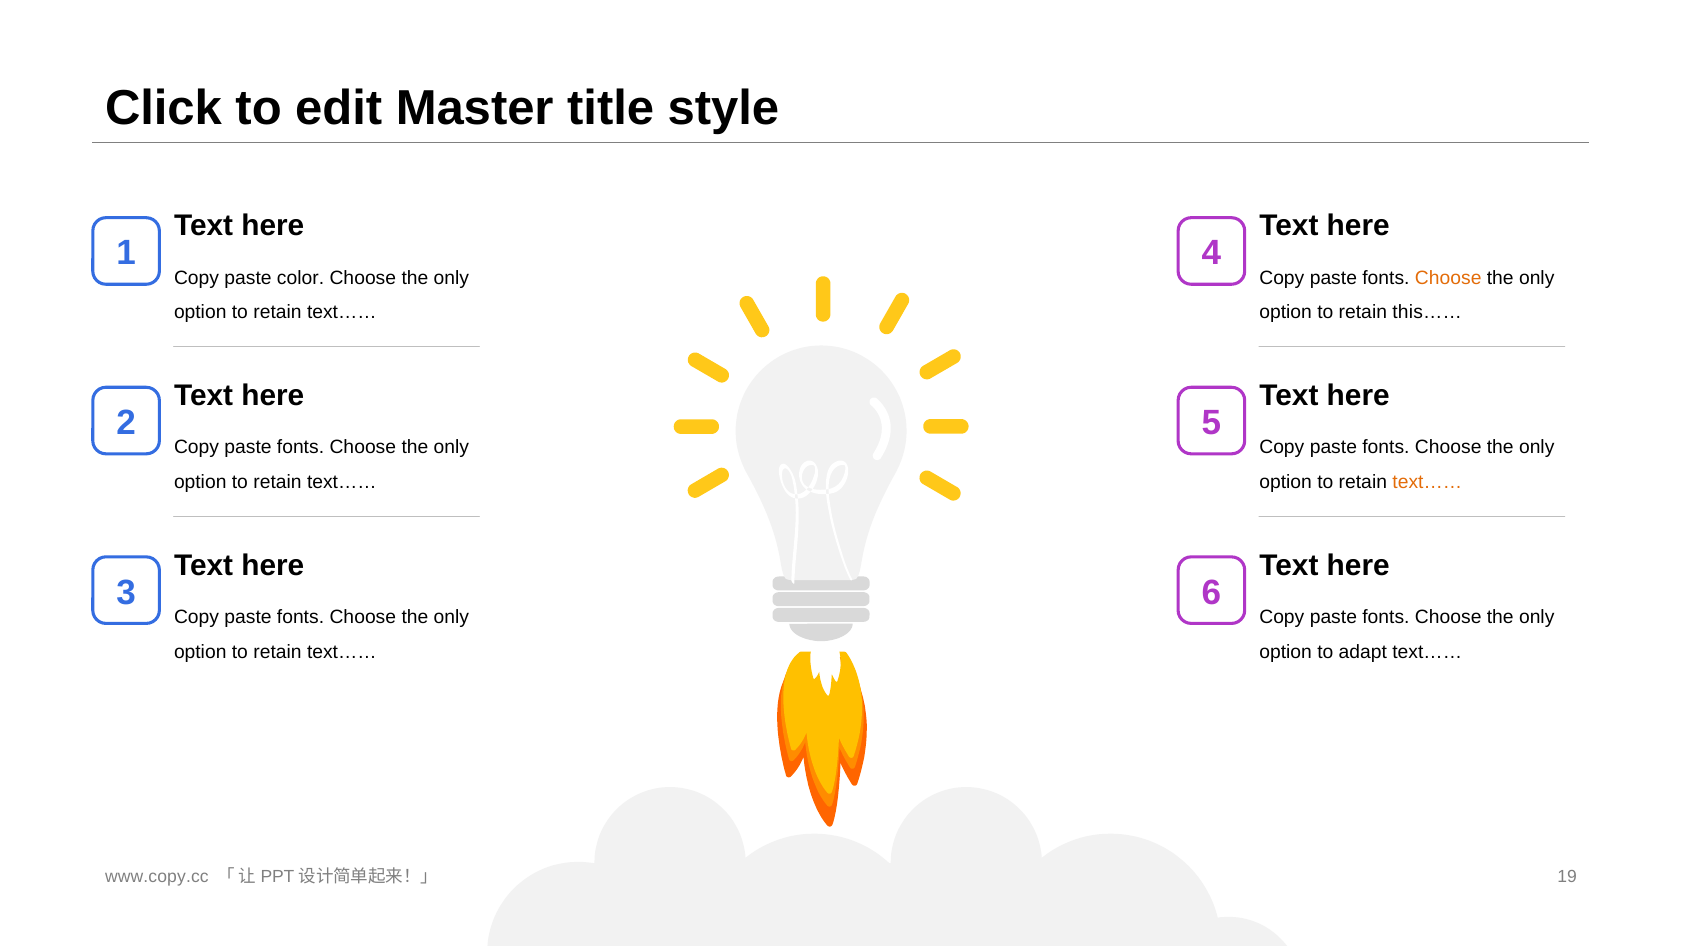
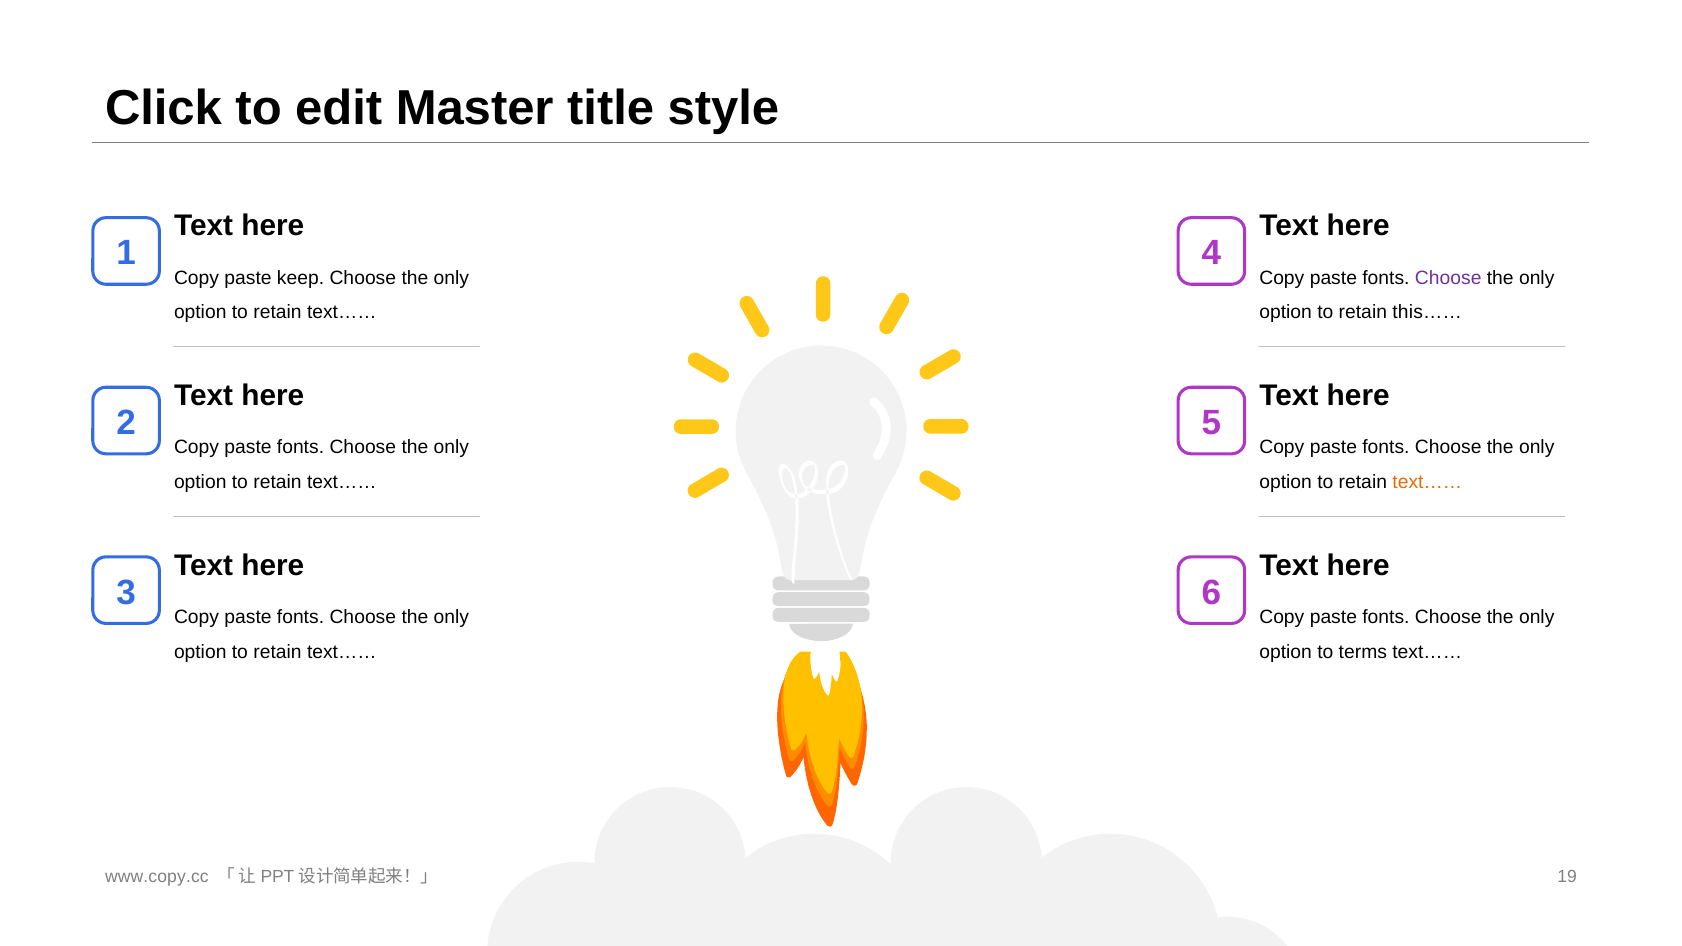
color: color -> keep (301, 278)
Choose colour: orange -> purple (1448, 278)
adapt: adapt -> terms (1363, 652)
